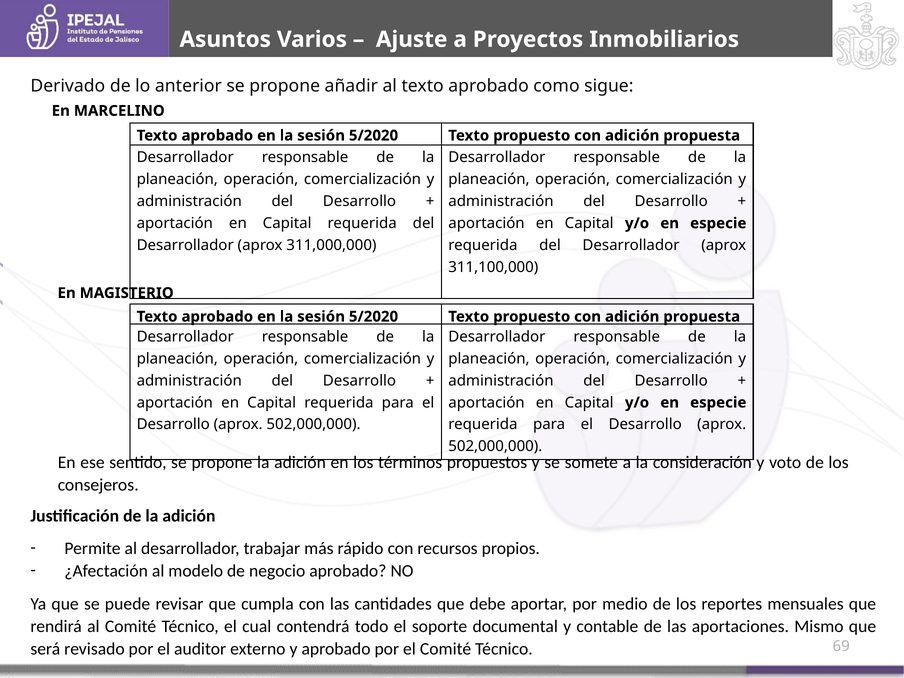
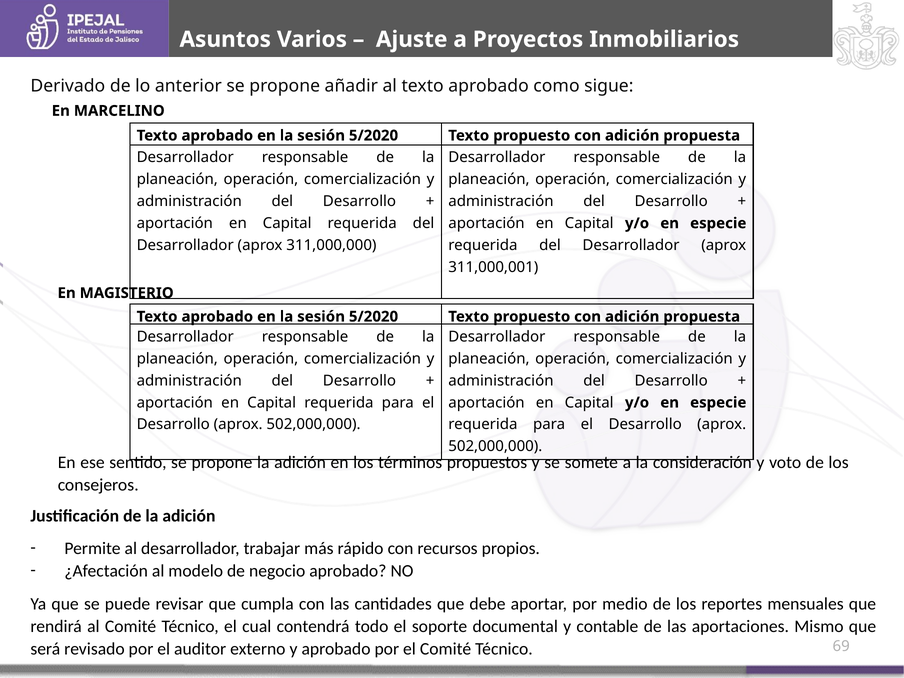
311,100,000: 311,100,000 -> 311,000,001 (493, 267)
